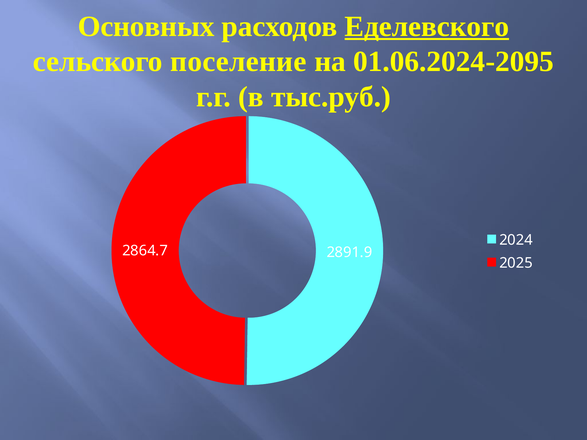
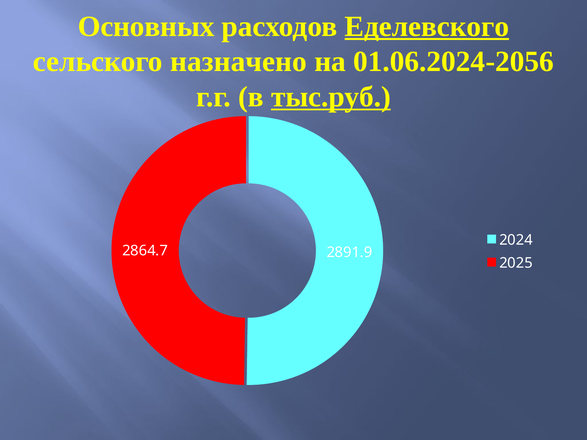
поселение: поселение -> назначено (238, 62)
01.06.2024-2095: 01.06.2024-2095 -> 01.06.2024-2056 (454, 62)
тыс.руб underline: none -> present (331, 97)
